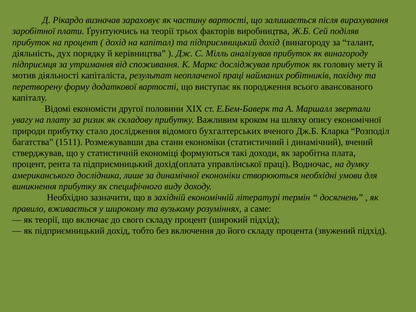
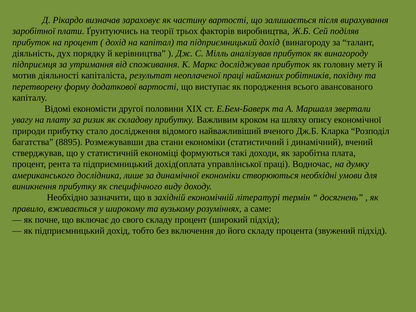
бухгалтерських: бухгалтерських -> найважливіший (230, 131)
1511: 1511 -> 8895 (69, 142)
як теорії: теорії -> почне (47, 220)
